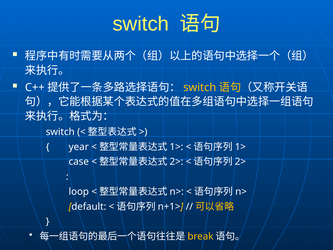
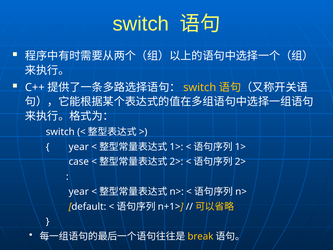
loop: loop -> year (79, 191)
